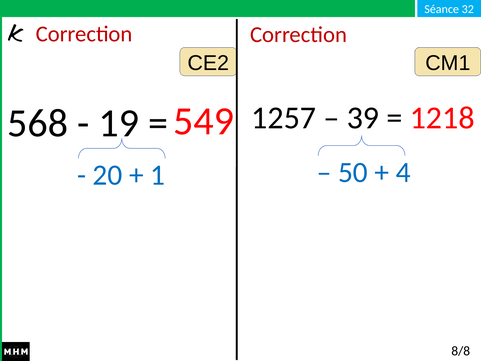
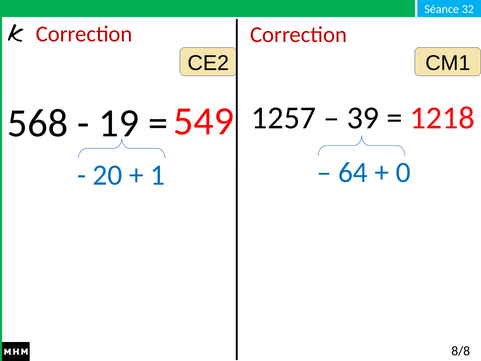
50: 50 -> 64 (353, 172)
4: 4 -> 0 (403, 172)
